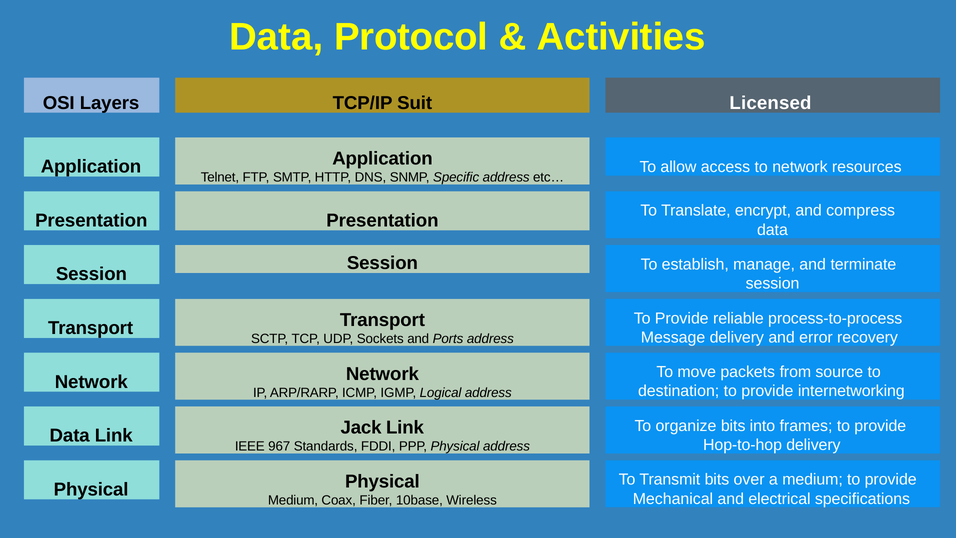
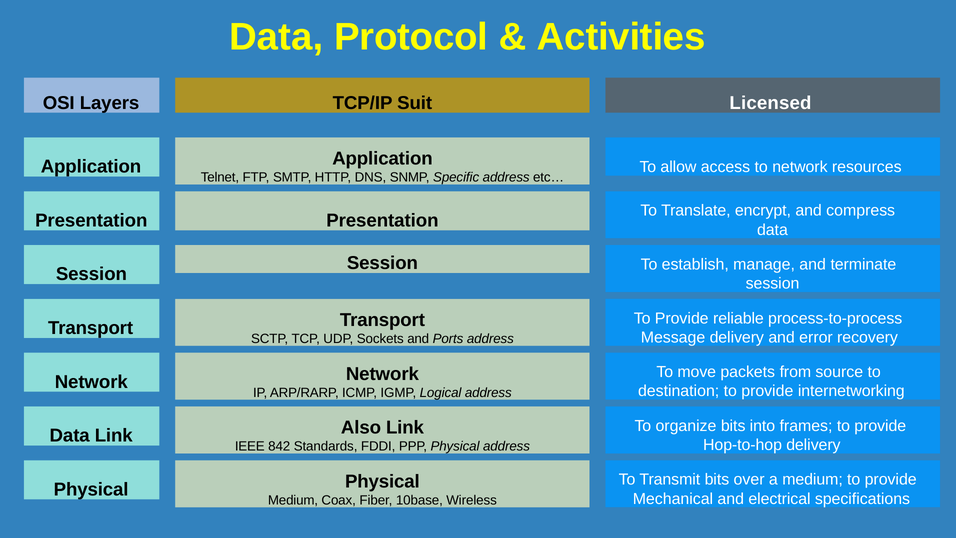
Jack: Jack -> Also (361, 427)
967: 967 -> 842 (279, 446)
